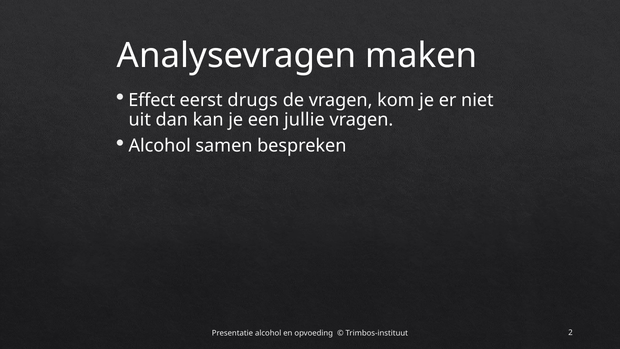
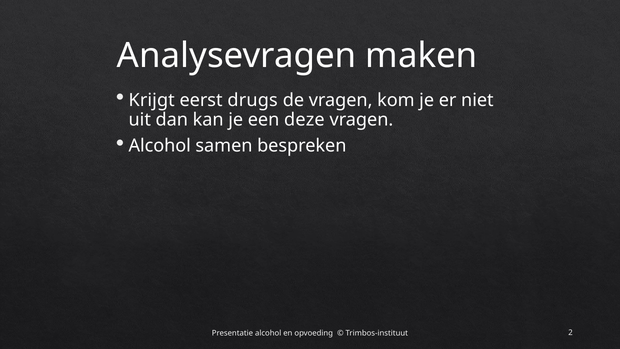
Effect: Effect -> Krijgt (152, 100)
jullie: jullie -> deze (304, 120)
